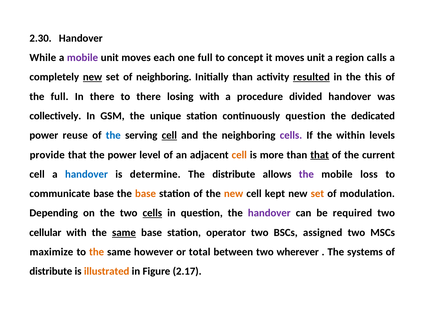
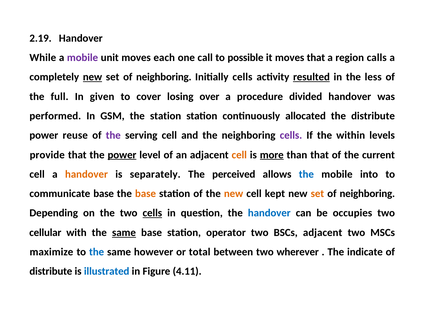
2.30: 2.30 -> 2.19 (41, 38)
one full: full -> call (205, 58)
concept: concept -> possible (245, 58)
moves unit: unit -> that (316, 58)
Initially than: than -> cells (242, 77)
this: this -> less (373, 77)
In there: there -> given (102, 96)
to there: there -> cover (149, 96)
losing with: with -> over (209, 96)
collectively: collectively -> performed (55, 116)
the unique: unique -> station (166, 116)
continuously question: question -> allocated (306, 116)
the dedicated: dedicated -> distribute (373, 116)
the colour: blue -> purple (113, 135)
cell underline: present -> none (169, 135)
power underline: none -> present (122, 155)
more underline: none -> present (272, 155)
that underline: present -> none (320, 155)
handover colour: blue -> orange (86, 174)
determine: determine -> separately (155, 174)
The distribute: distribute -> perceived (234, 174)
the colour: purple -> blue (306, 174)
loss: loss -> into (369, 174)
modulation: modulation -> neighboring (367, 194)
handover colour: purple -> blue (269, 213)
required: required -> occupies (352, 213)
BSCs assigned: assigned -> adjacent (323, 233)
the colour: orange -> blue (97, 252)
systems: systems -> indicate (365, 252)
illustrated colour: orange -> blue (107, 271)
2.17: 2.17 -> 4.11 (187, 271)
